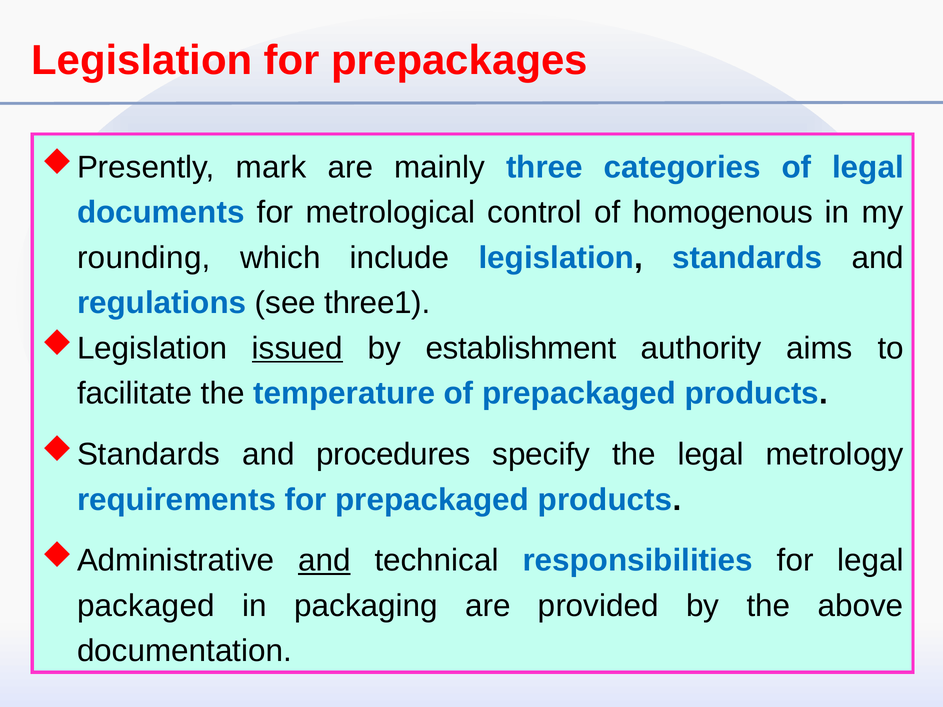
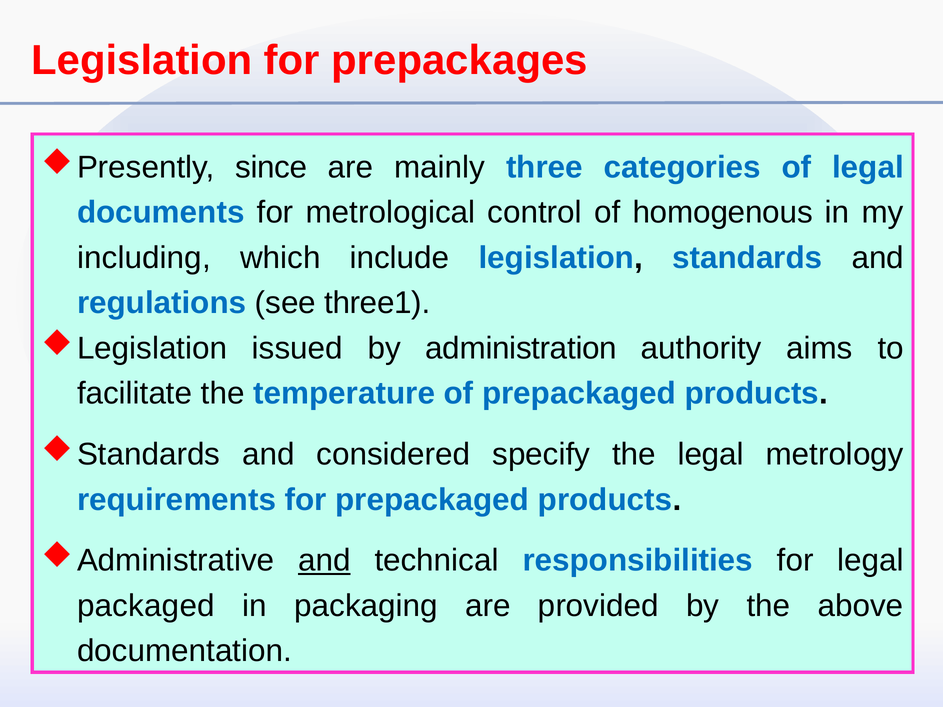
mark: mark -> since (271, 167)
rounding: rounding -> including (144, 258)
issued underline: present -> none (297, 348)
establishment: establishment -> administration (521, 348)
procedures: procedures -> considered (393, 455)
